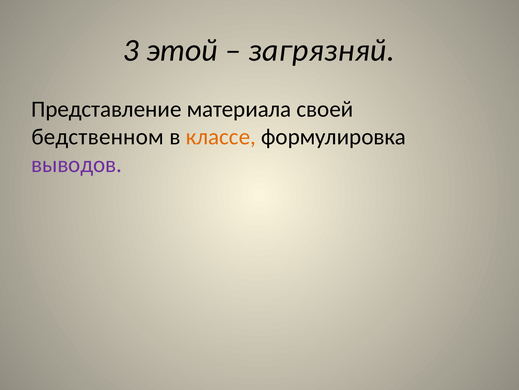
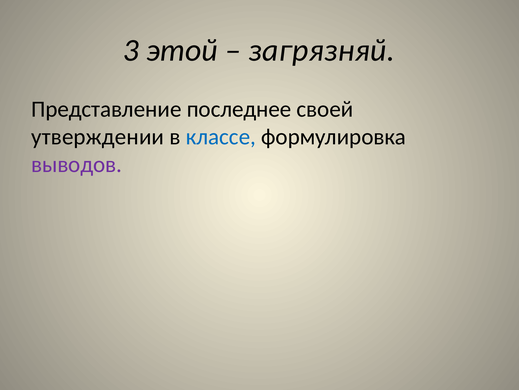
материала: материала -> последнее (239, 109)
бедственном: бедственном -> утверждении (98, 137)
классе colour: orange -> blue (221, 137)
